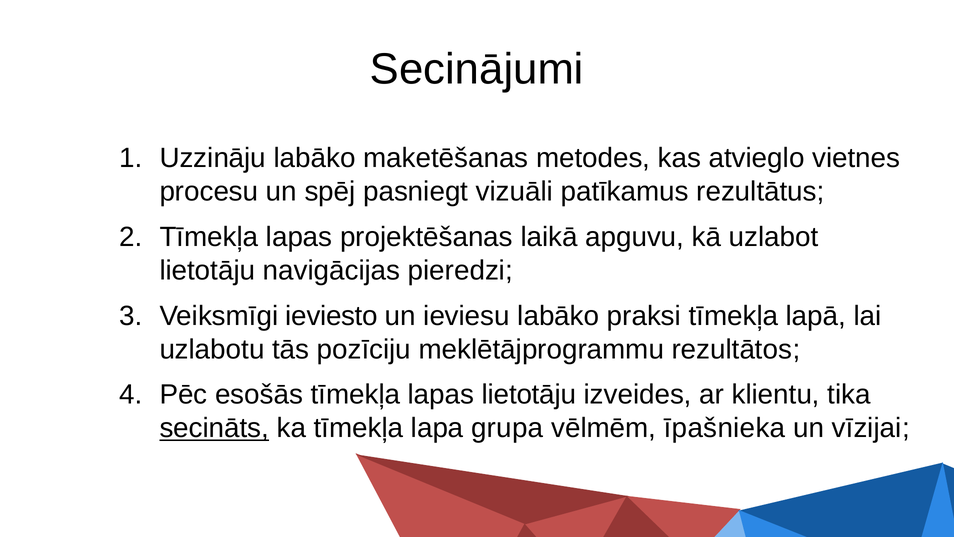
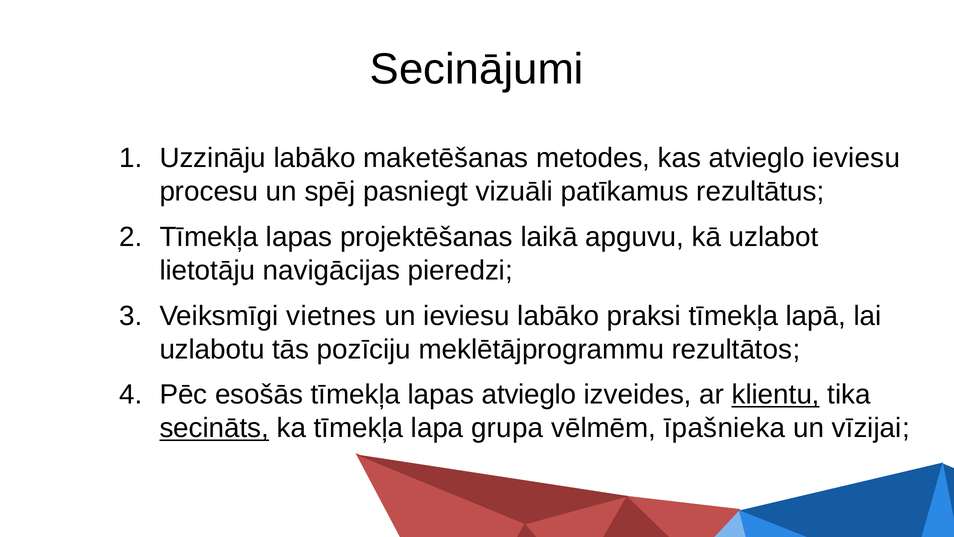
atvieglo vietnes: vietnes -> ieviesu (856, 158)
ieviesto: ieviesto -> vietnes (331, 316)
lapas lietotāju: lietotāju -> atvieglo (529, 394)
klientu underline: none -> present (776, 394)
